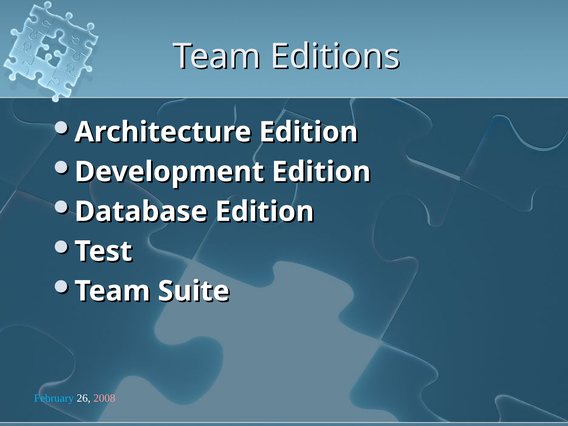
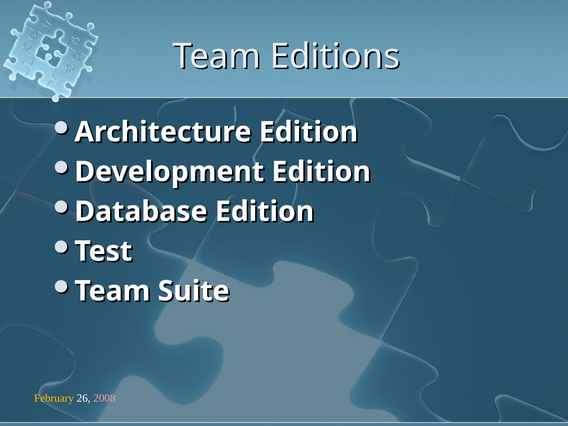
February colour: light blue -> yellow (54, 398)
